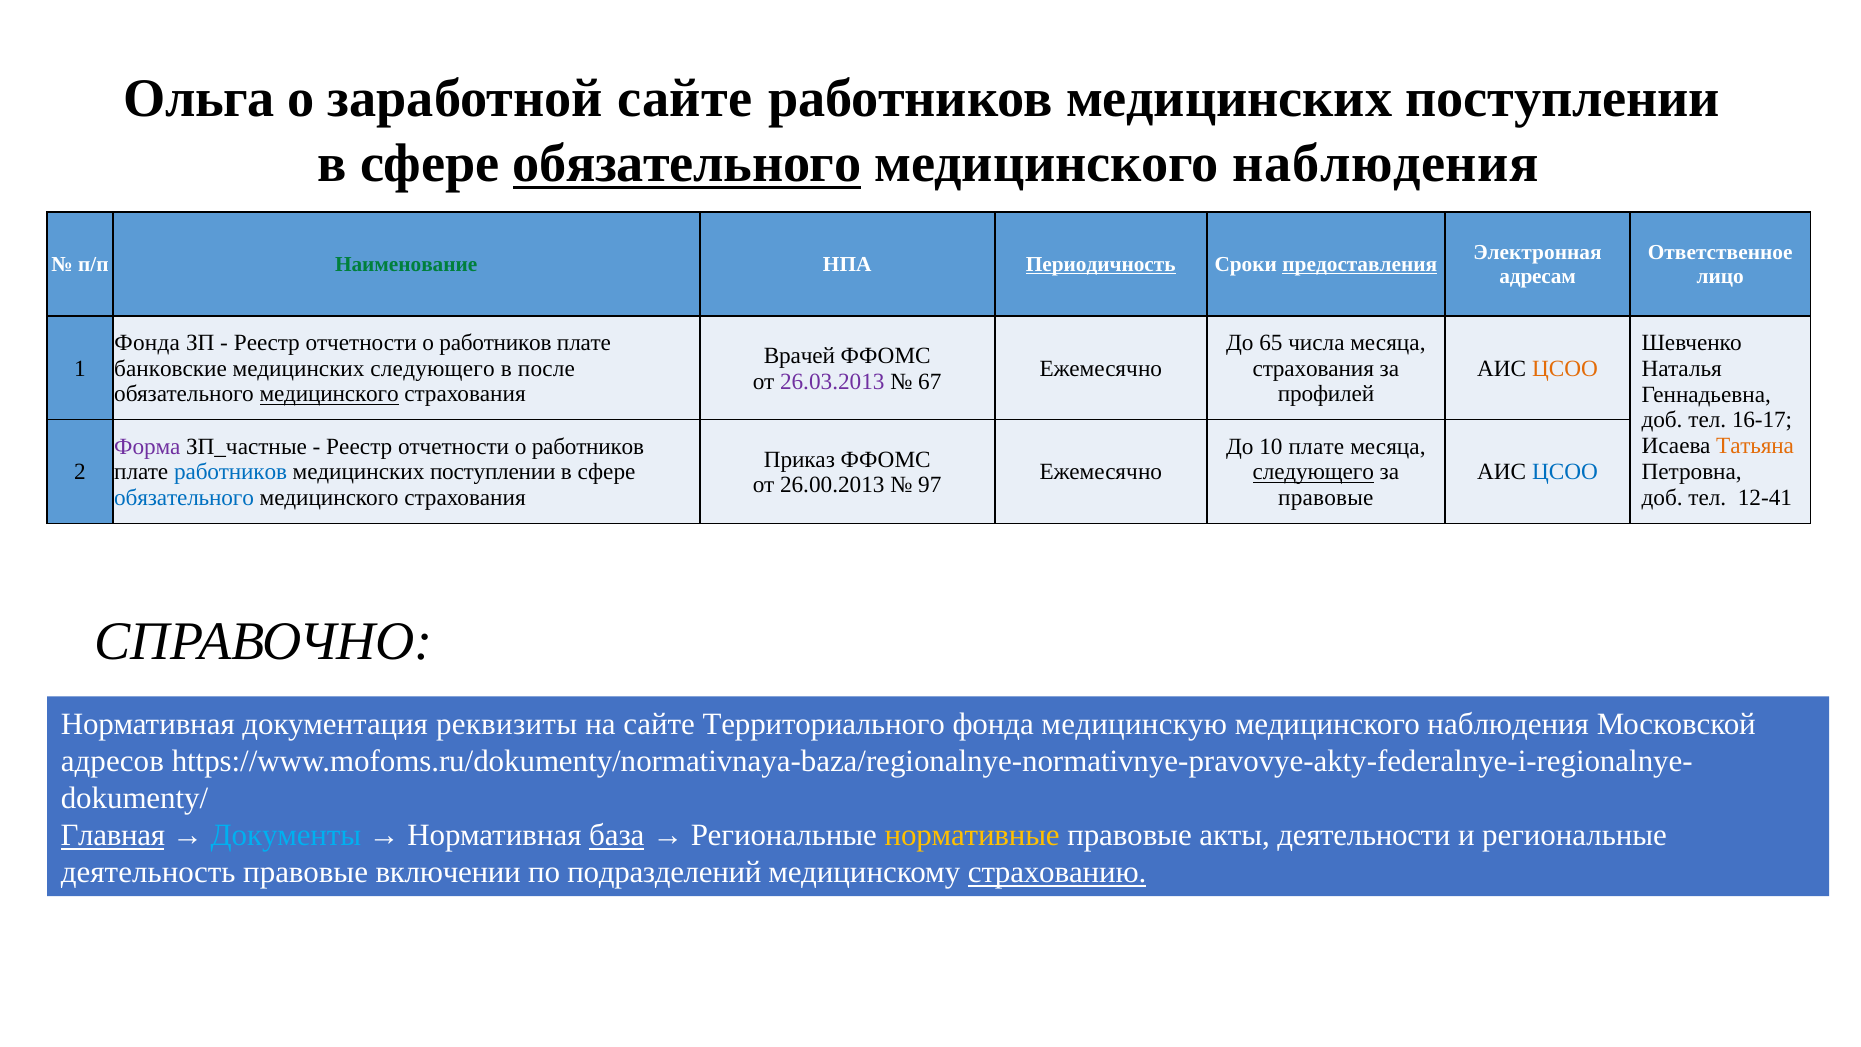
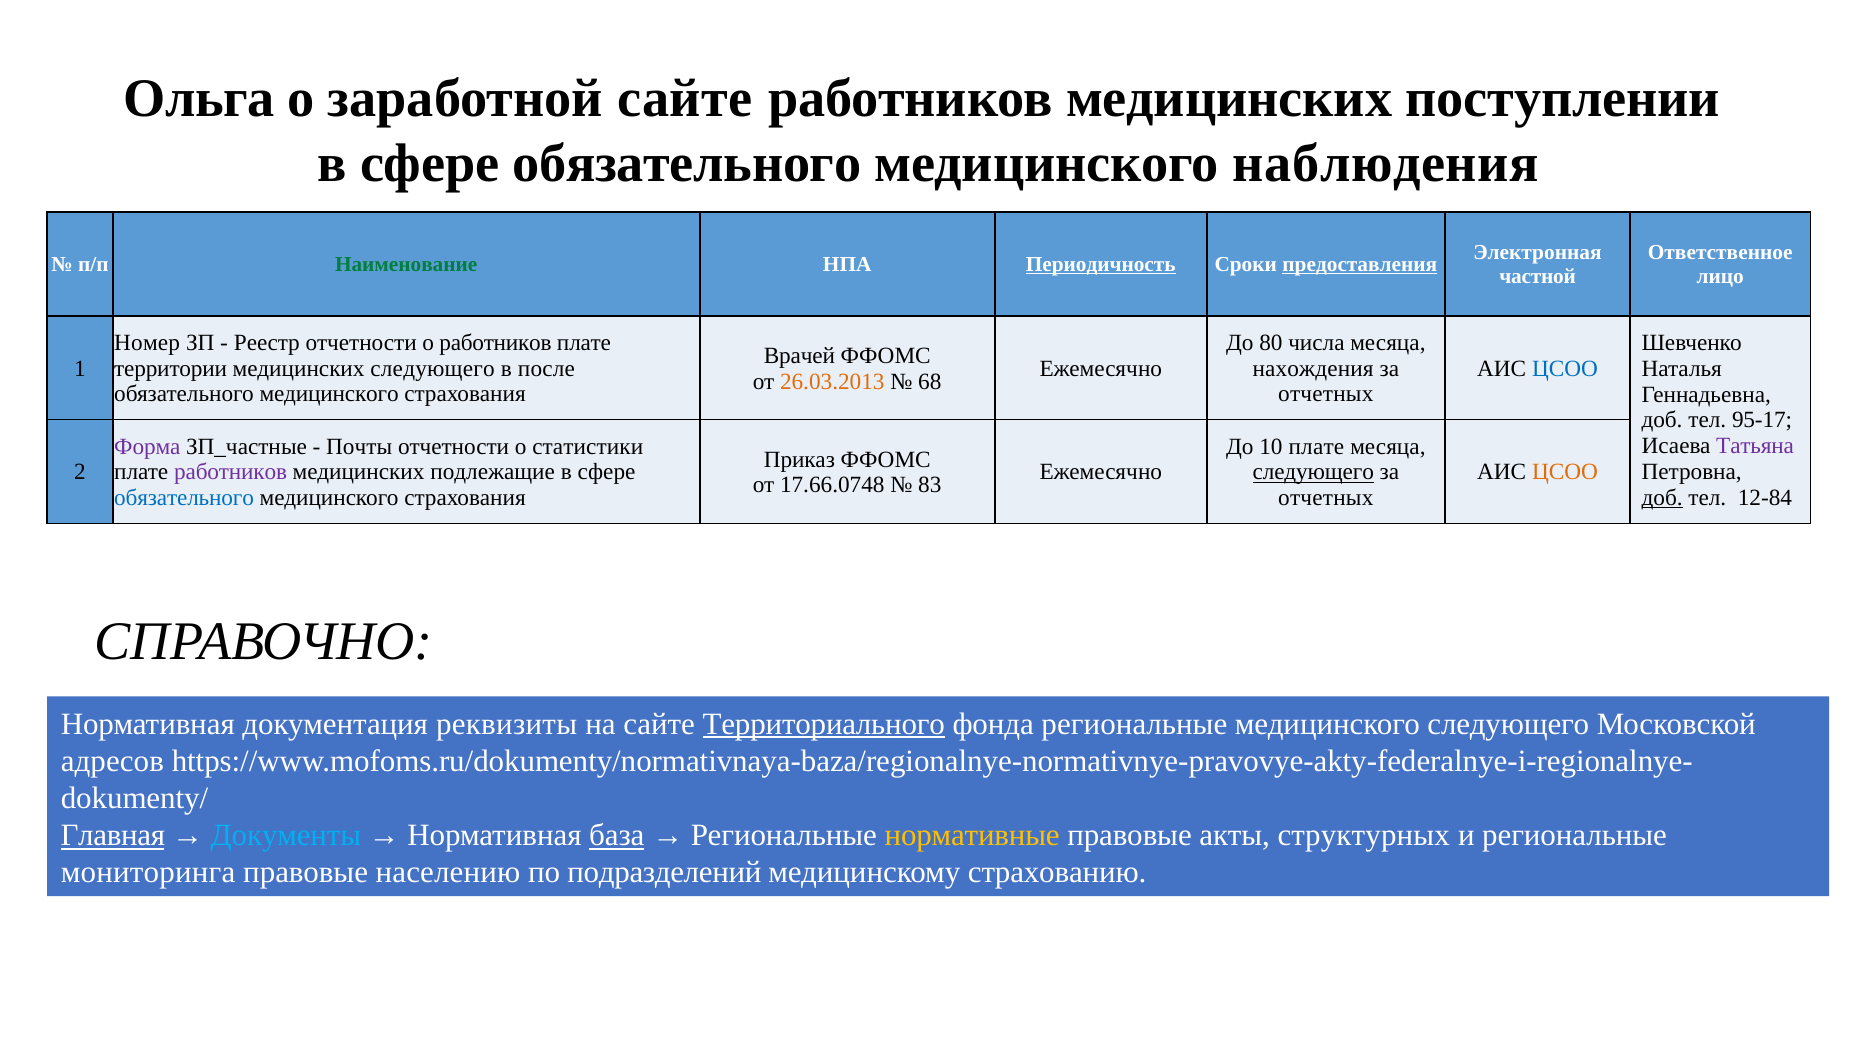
обязательного underline: present -> none (687, 164)
адресам: адресам -> частной (1538, 276)
Фонда: Фонда -> Номер (147, 343)
65: 65 -> 80 (1271, 343)
банковские: банковские -> территории (171, 368)
страхования: страхования -> нахождения (1313, 368)
ЦСОО colour: orange -> blue (1565, 368)
26.03.2013 colour: purple -> orange (832, 381)
67: 67 -> 68 (930, 381)
медицинского underline: present -> none (329, 394)
профилей: профилей -> отчетных (1326, 394)
16-17: 16-17 -> 95-17 (1762, 420)
Татьяна colour: orange -> purple (1755, 446)
Реестр: Реестр -> Почты (359, 446)
работников: работников -> статистики (588, 446)
работников colour: blue -> purple (231, 472)
поступлении: поступлении -> подлежащие (493, 472)
ЦСОО colour: blue -> orange (1565, 472)
26.00.2013: 26.00.2013 -> 17.66.0748 (832, 485)
97: 97 -> 83 (930, 485)
доб underline: none -> present (1662, 498)
12-41: 12-41 -> 12-84 (1765, 498)
правовые: правовые -> отчетных (1326, 498)
Территориального underline: none -> present (824, 724)
фонда медицинскую: медицинскую -> региональные (1134, 724)
наблюдения: наблюдения -> следующего (1508, 724)
деятельности: деятельности -> структурных (1364, 835)
деятельность: деятельность -> мониторинга (148, 873)
включении: включении -> населению (448, 873)
страхованию underline: present -> none (1057, 873)
